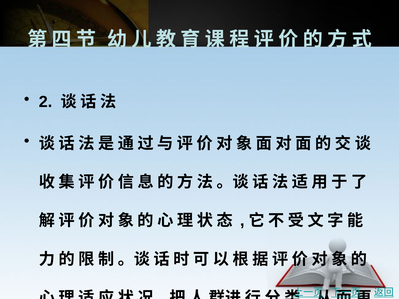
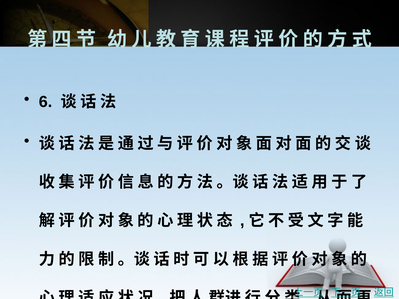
2: 2 -> 6 (46, 102)
